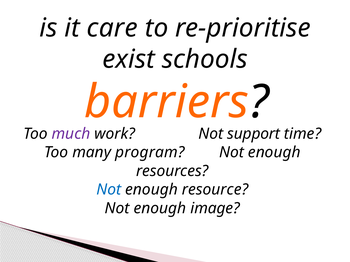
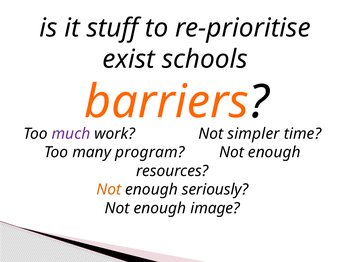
care: care -> stuff (112, 28)
support: support -> simpler (254, 134)
Not colour: blue -> orange (109, 190)
resource: resource -> seriously (215, 190)
